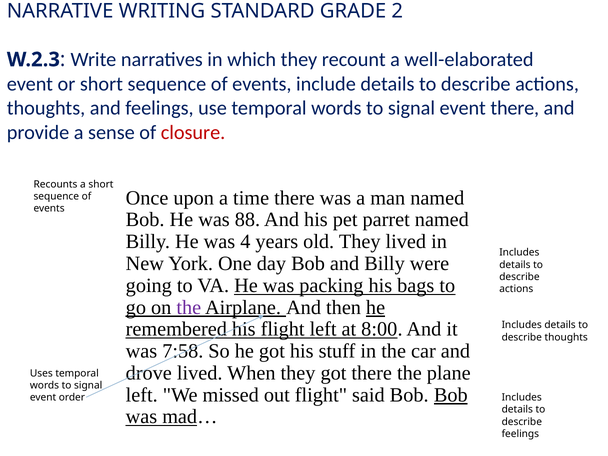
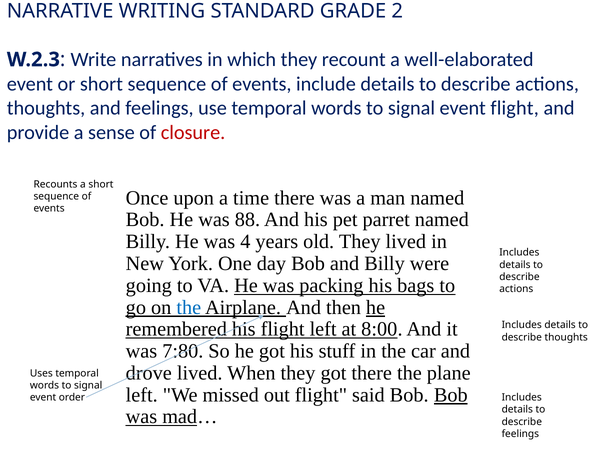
event there: there -> flight (515, 108)
the colour: purple -> blue (189, 307)
7:58: 7:58 -> 7:80 (183, 351)
